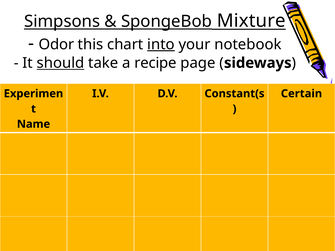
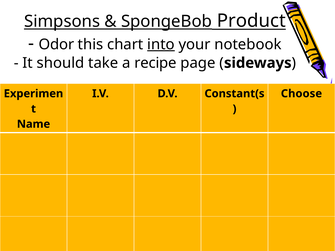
Mixture: Mixture -> Product (251, 21)
should underline: present -> none (60, 63)
Certain: Certain -> Choose (301, 94)
